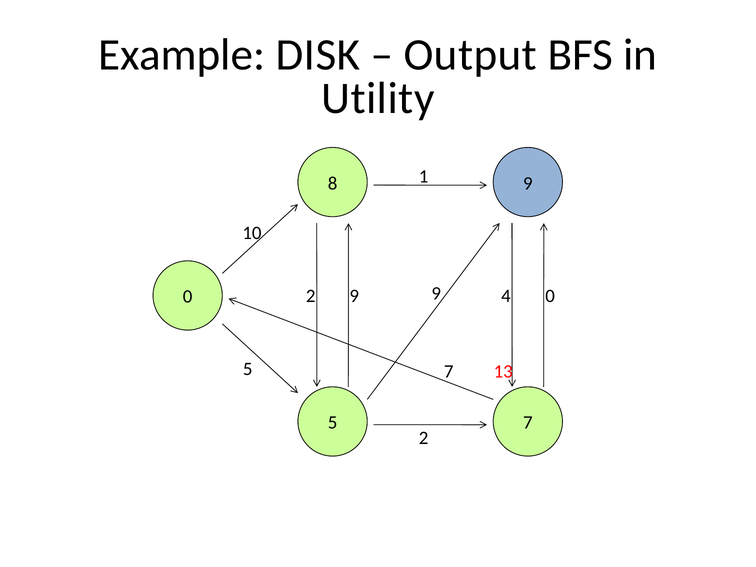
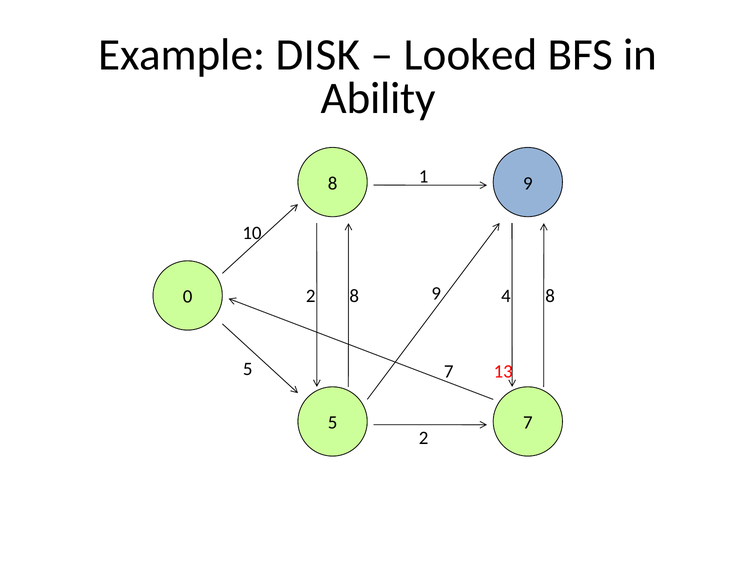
Output: Output -> Looked (470, 55)
Utility: Utility -> Ability (378, 98)
2 9: 9 -> 8 (354, 296)
4 0: 0 -> 8 (550, 296)
